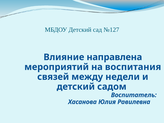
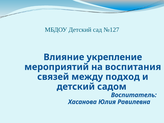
направлена: направлена -> укрепление (114, 57)
недели: недели -> подход (123, 77)
